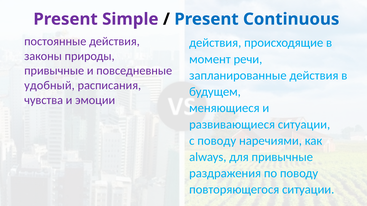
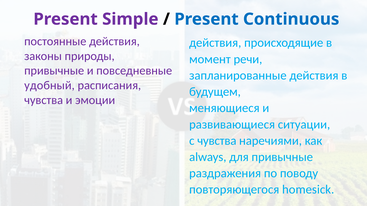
с поводу: поводу -> чувства (217, 141)
повторяющегося ситуации: ситуации -> homesick (308, 190)
